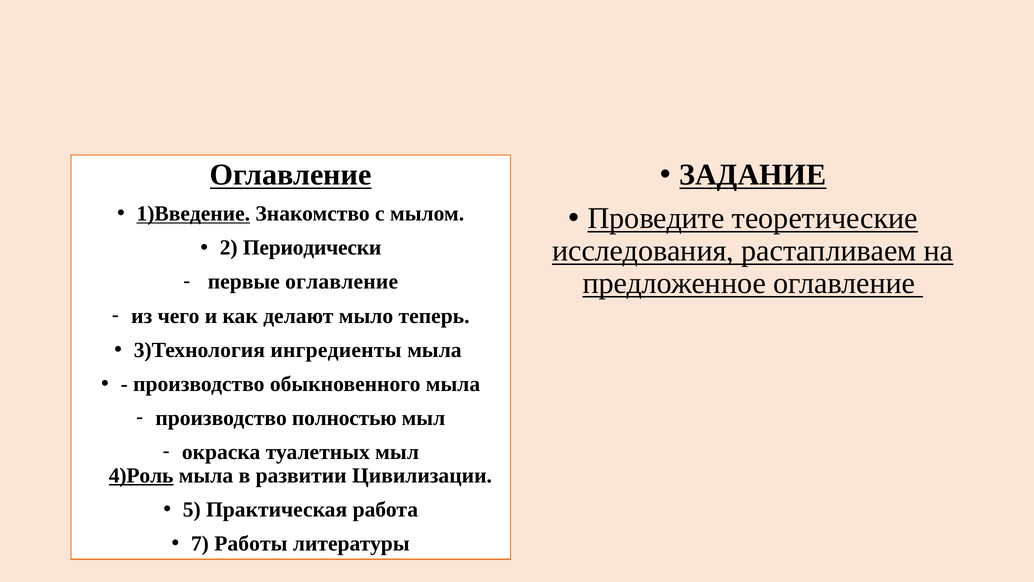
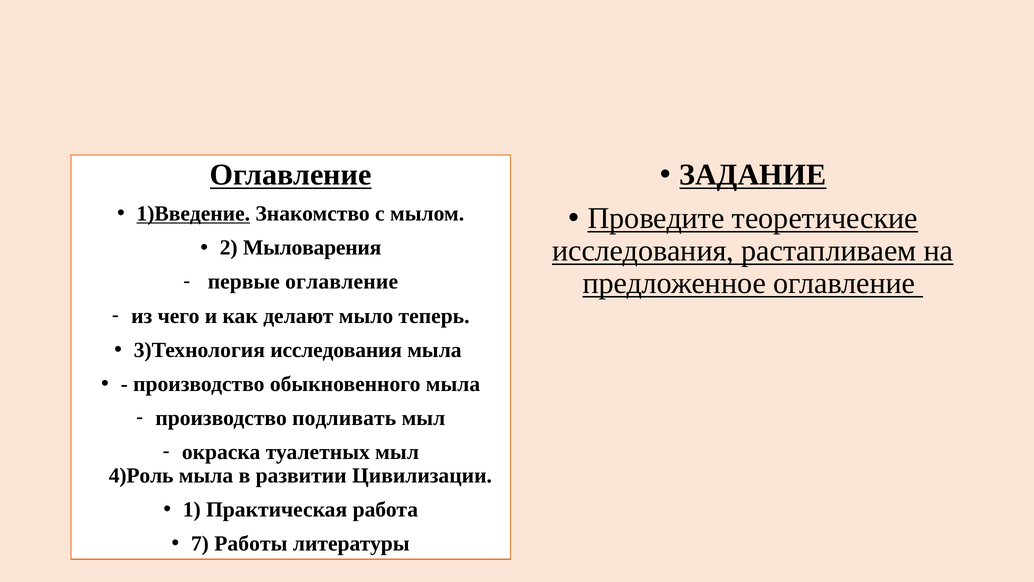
Периодически: Периодически -> Мыловарения (312, 248)
3)Технология ингредиенты: ингредиенты -> исследования (336, 350)
полностью: полностью -> подливать (344, 418)
4)Роль underline: present -> none (141, 475)
5: 5 -> 1 (192, 509)
